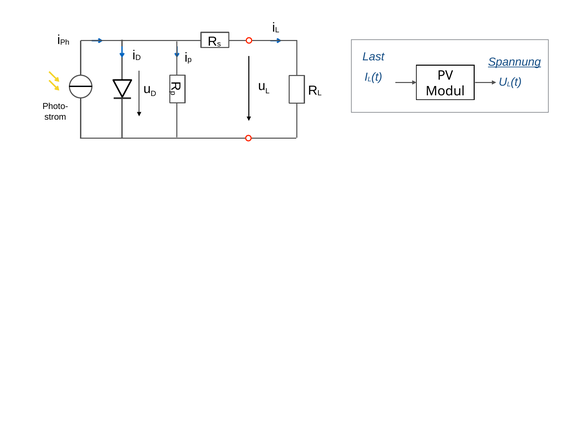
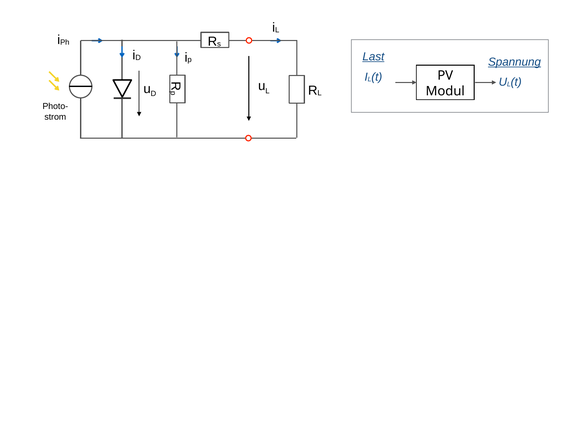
Last underline: none -> present (373, 57)
